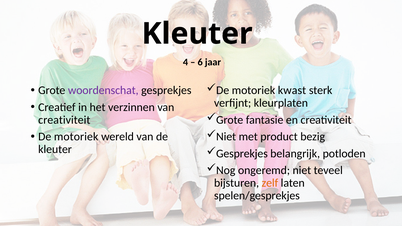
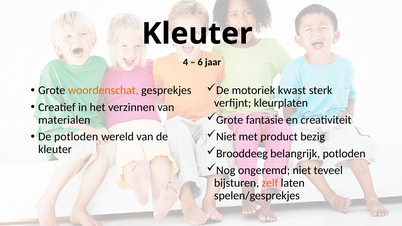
woordenschat colour: purple -> orange (103, 90)
creativiteit: creativiteit -> materialen (64, 120)
motoriek: motoriek -> potloden (76, 137)
Gesprekjes: Gesprekjes -> Brooddeeg (242, 154)
